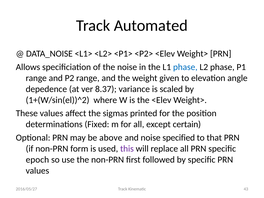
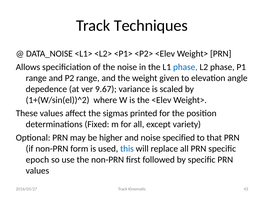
Automated: Automated -> Techniques (151, 26)
8.37: 8.37 -> 9.67 (106, 89)
certain: certain -> variety (187, 124)
above: above -> higher (111, 138)
this colour: purple -> blue (127, 149)
